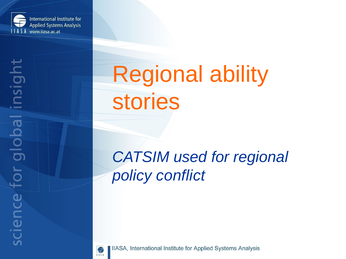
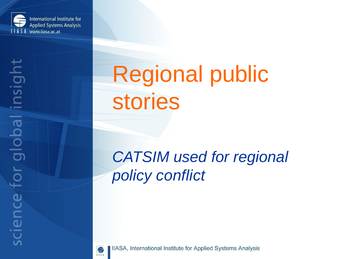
ability: ability -> public (239, 74)
